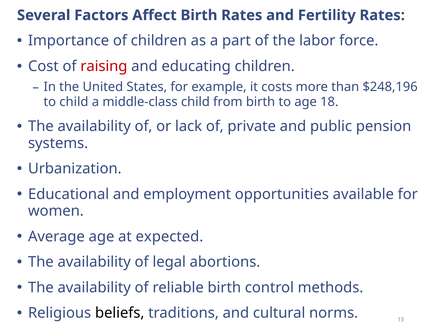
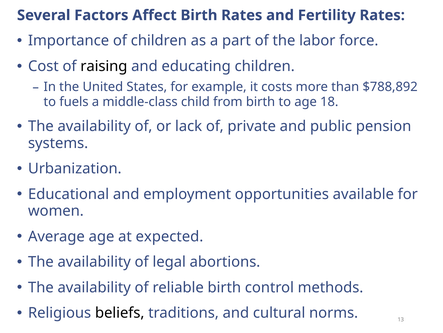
raising colour: red -> black (104, 66)
$248,196: $248,196 -> $788,892 (390, 87)
to child: child -> fuels (74, 102)
